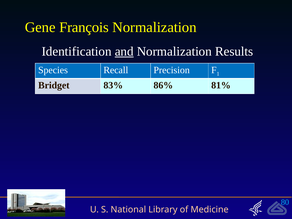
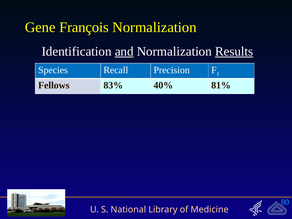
Results underline: none -> present (234, 51)
Bridget: Bridget -> Fellows (54, 85)
86%: 86% -> 40% (163, 85)
